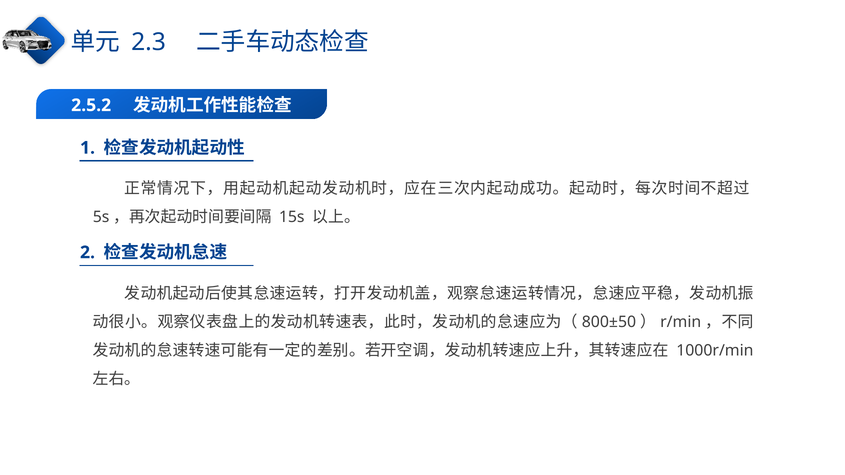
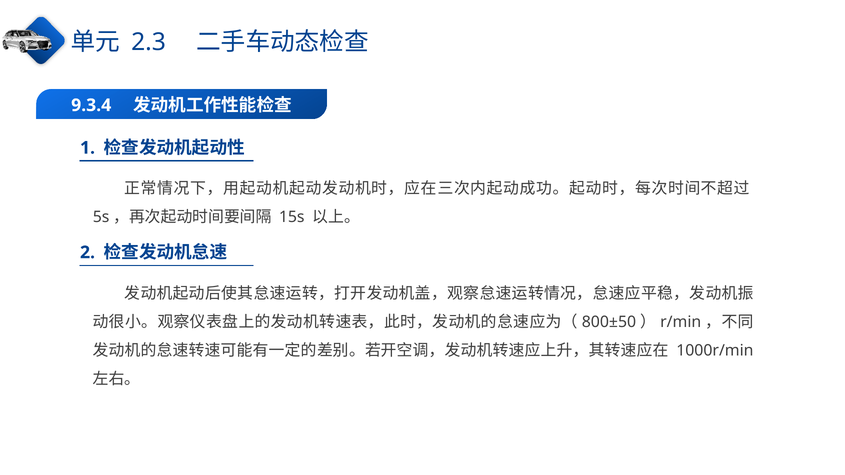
2.5.2: 2.5.2 -> 9.3.4 (91, 105)
